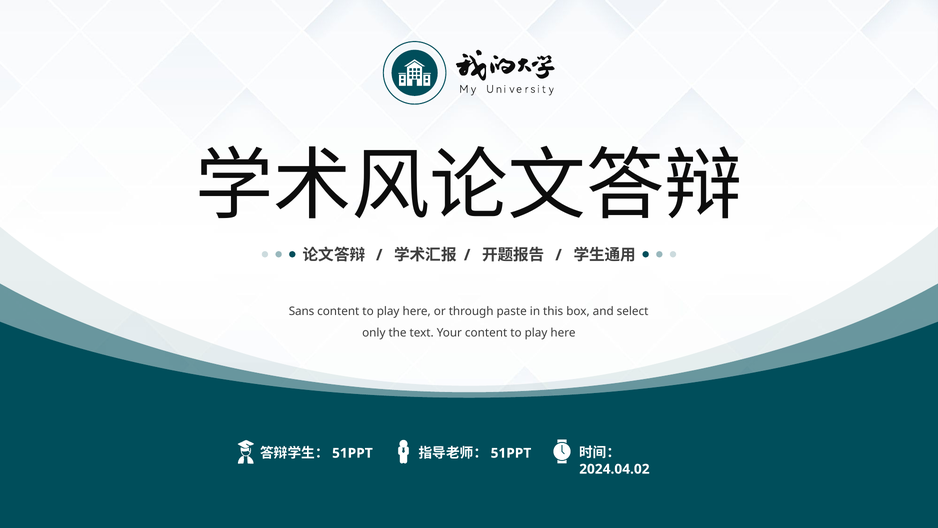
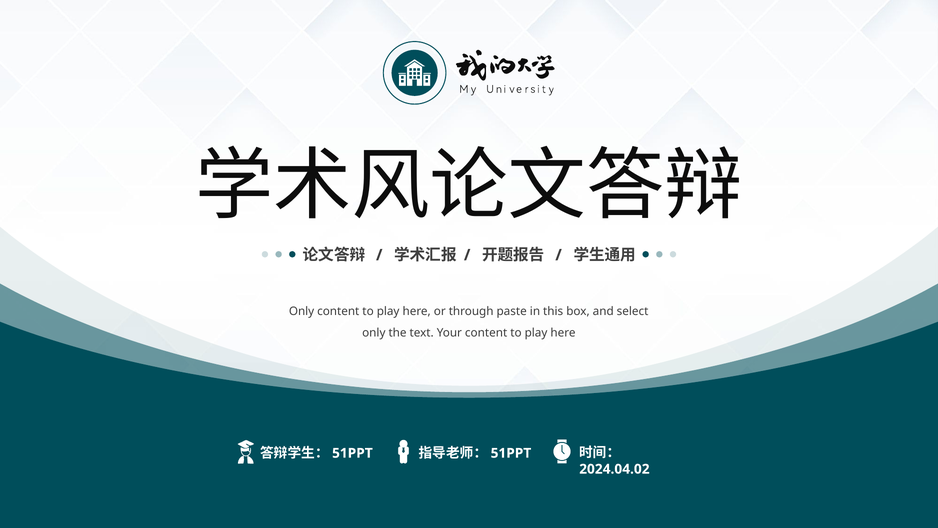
Sans: Sans -> Only (302, 311)
